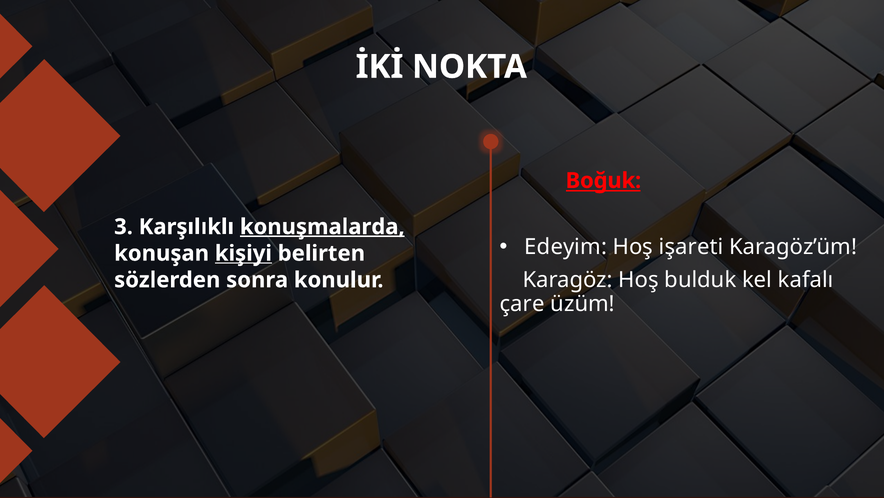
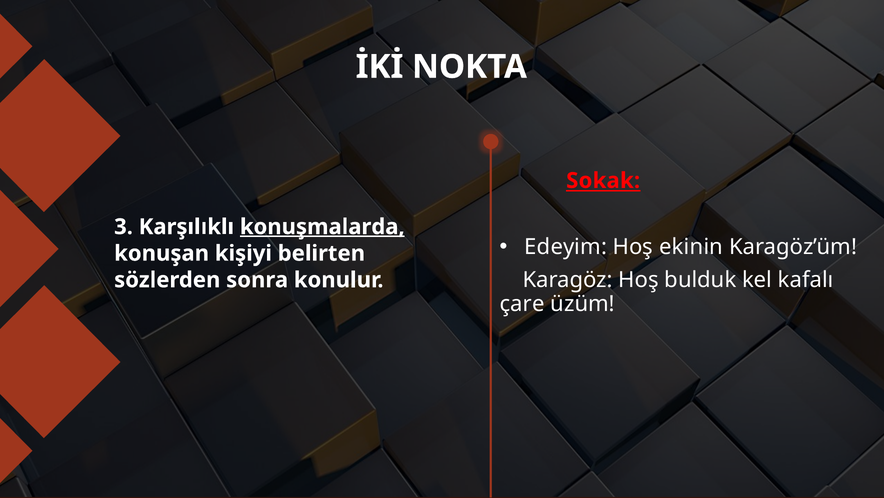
Boğuk: Boğuk -> Sokak (603, 180)
işareti: işareti -> ekinin (691, 247)
kişiyi underline: present -> none (243, 253)
